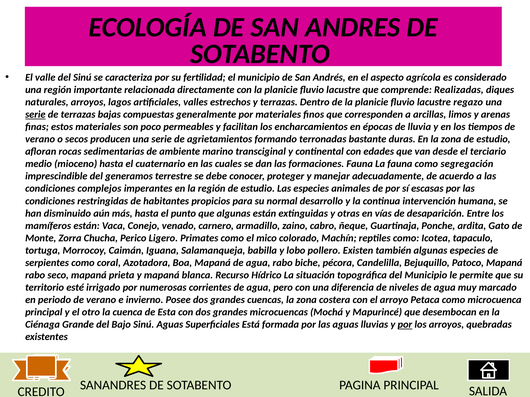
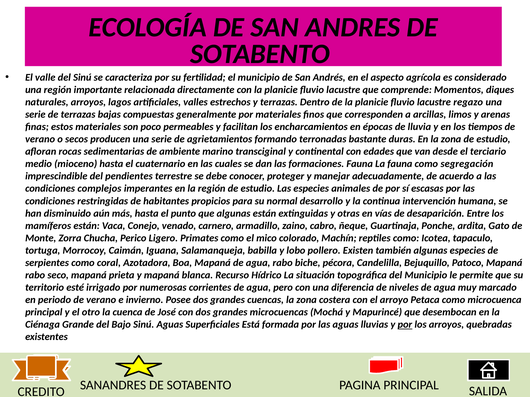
Realizadas: Realizadas -> Momentos (459, 90)
serie underline: present -> none (35, 115)
generamos: generamos -> pendientes (129, 176)
Esta: Esta -> José (167, 313)
